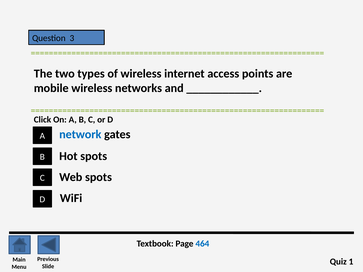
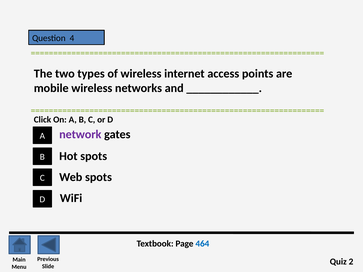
3: 3 -> 4 (72, 38)
network colour: blue -> purple (80, 135)
1: 1 -> 2 (351, 262)
